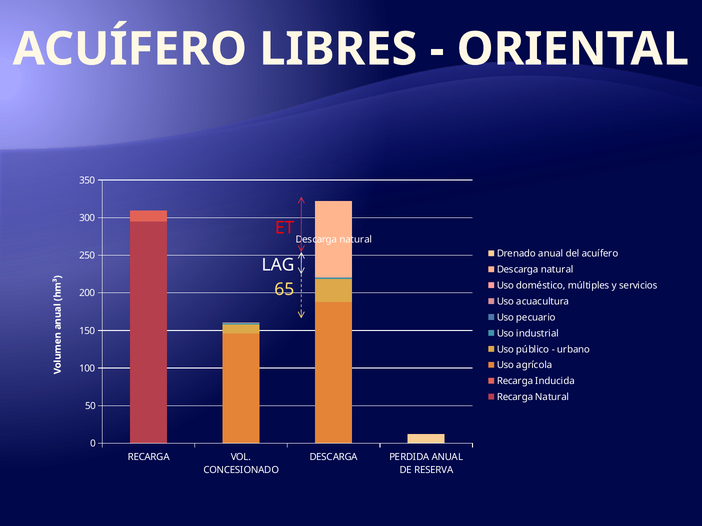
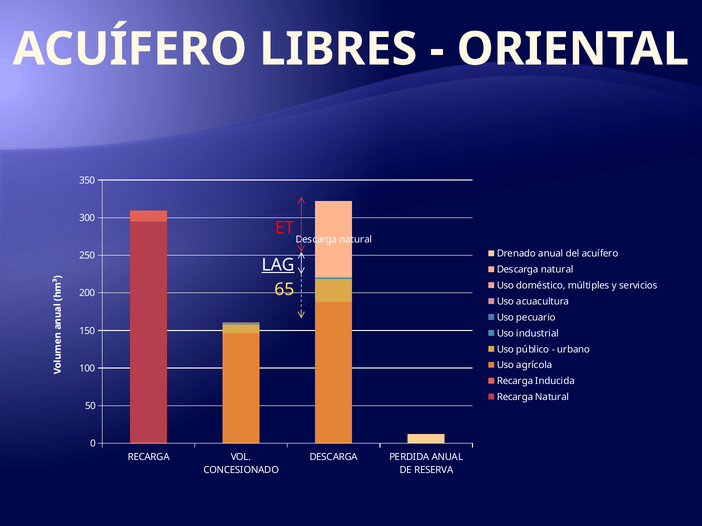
LAG underline: none -> present (278, 265)
